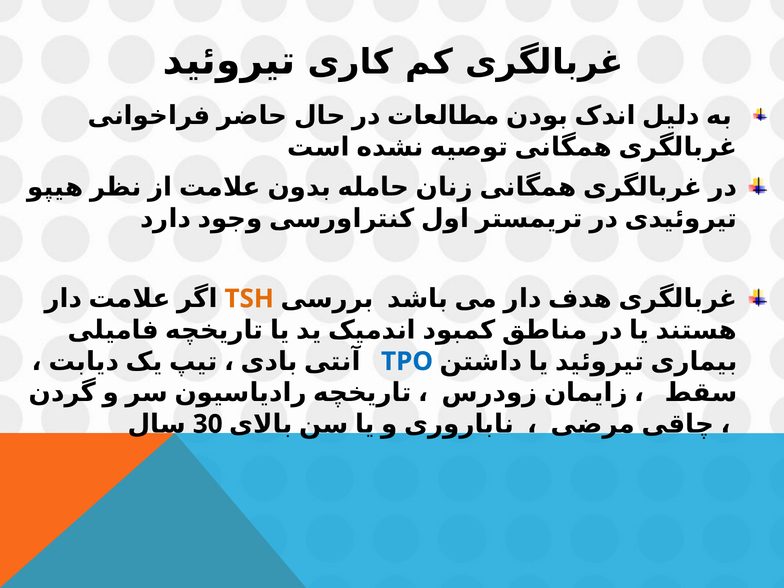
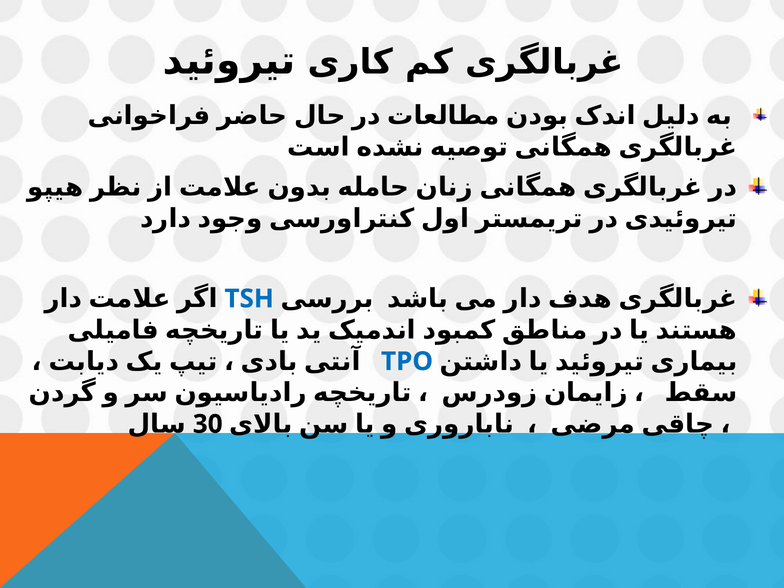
TSH colour: orange -> blue (249, 299)
